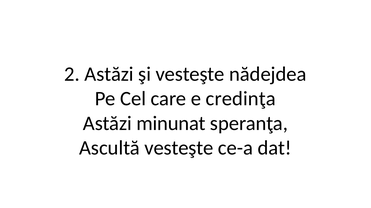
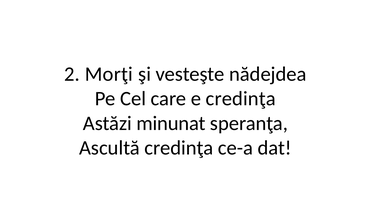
2 Astăzi: Astăzi -> Morţi (109, 74)
Ascultă vesteşte: vesteşte -> credinţa (179, 148)
